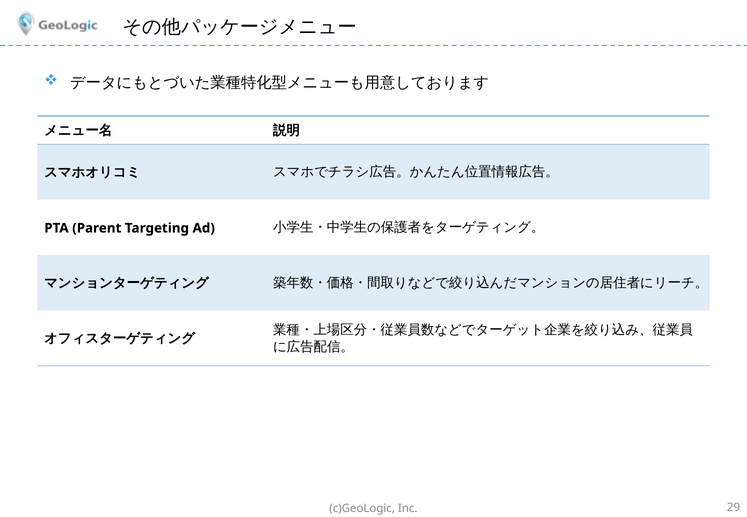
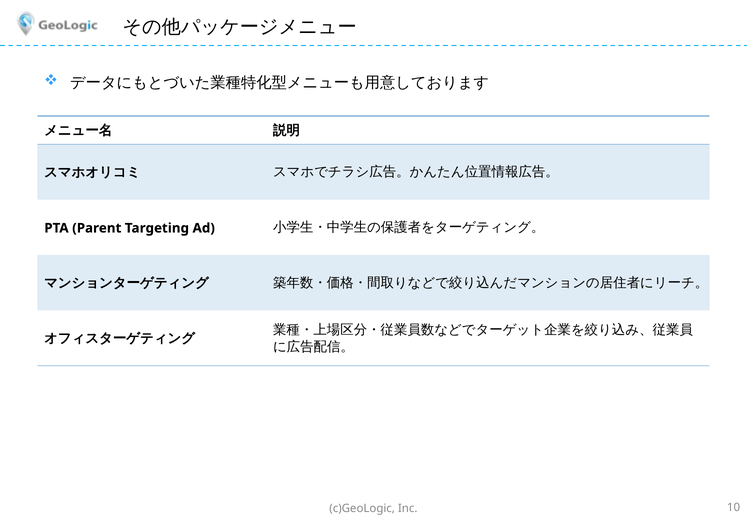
29: 29 -> 10 (734, 508)
